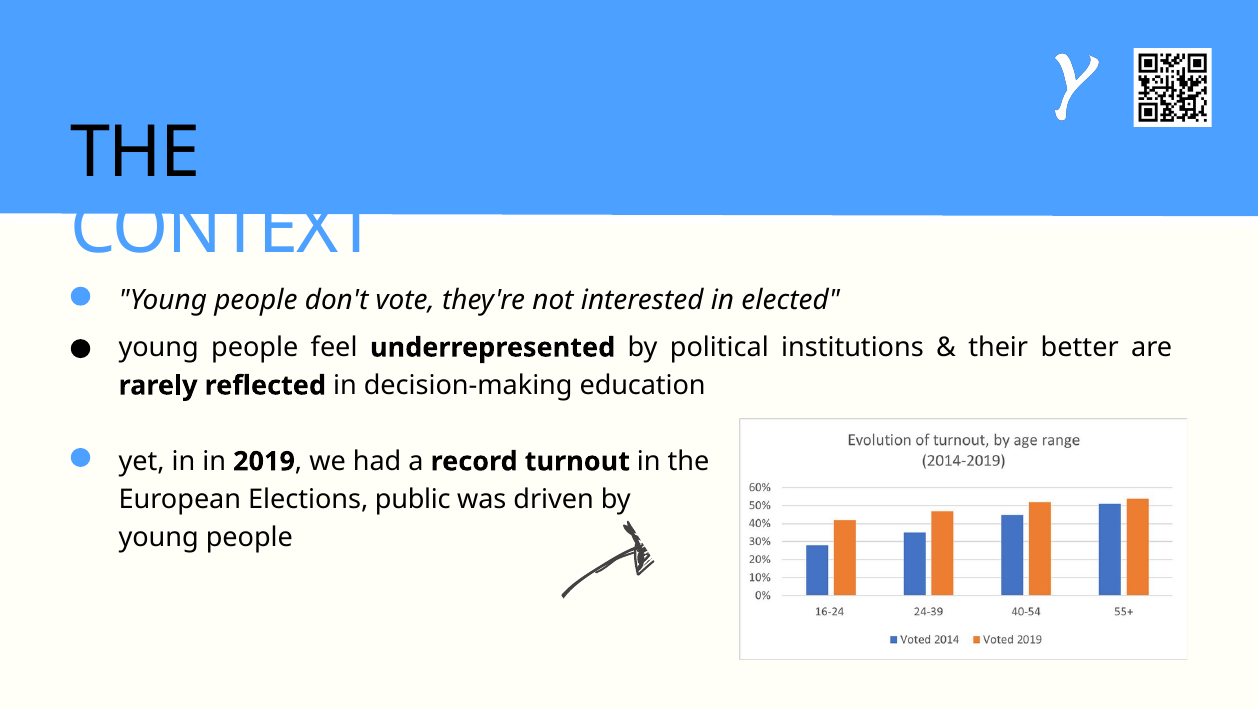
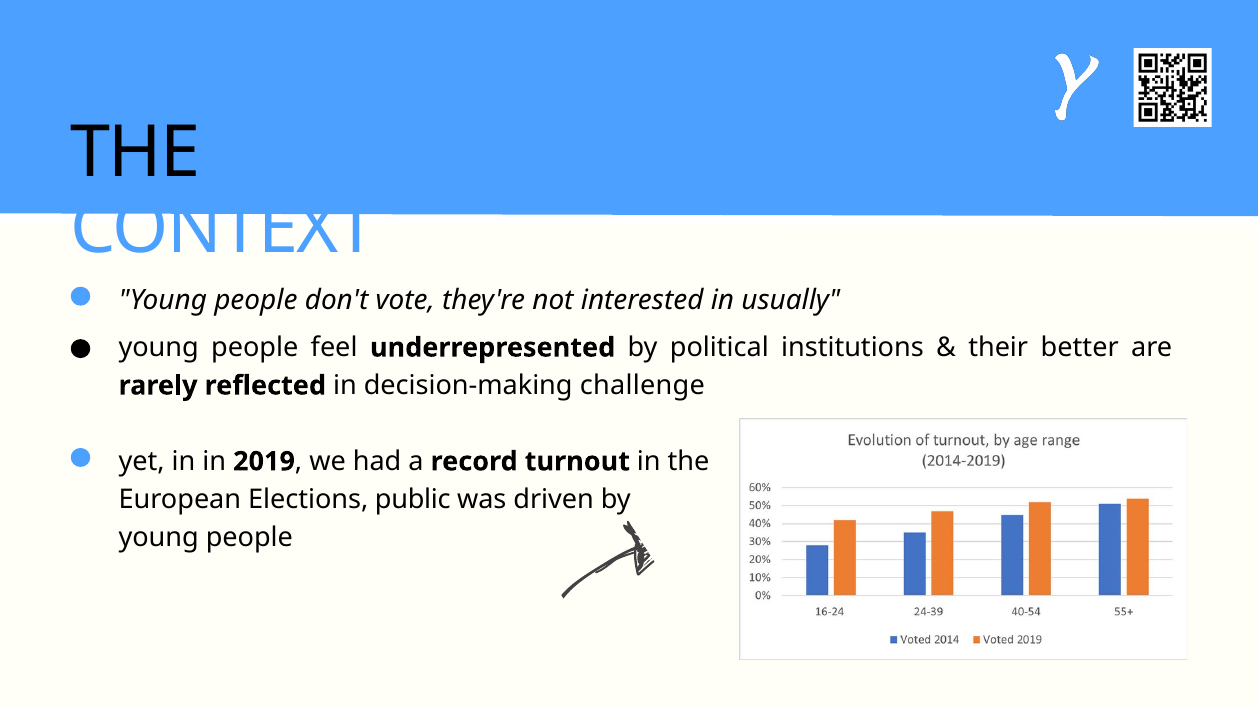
elected: elected -> usually (791, 300)
education: education -> challenge (642, 385)
